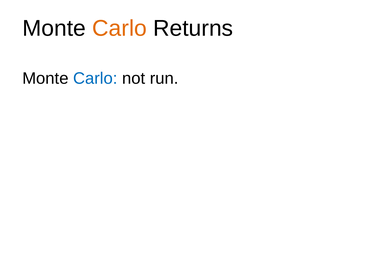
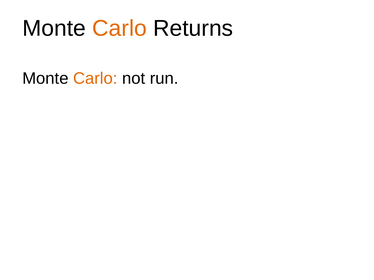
Carlo colour: blue -> orange (95, 78)
